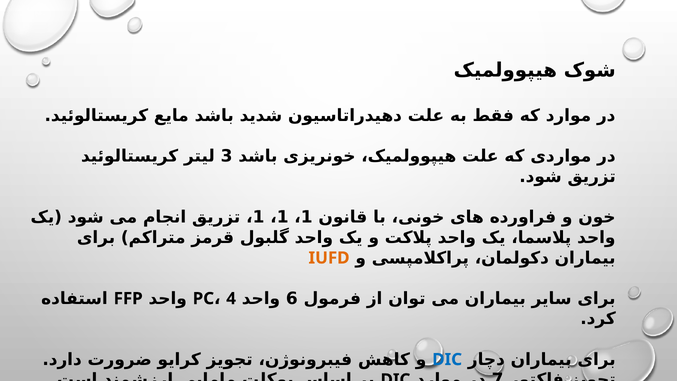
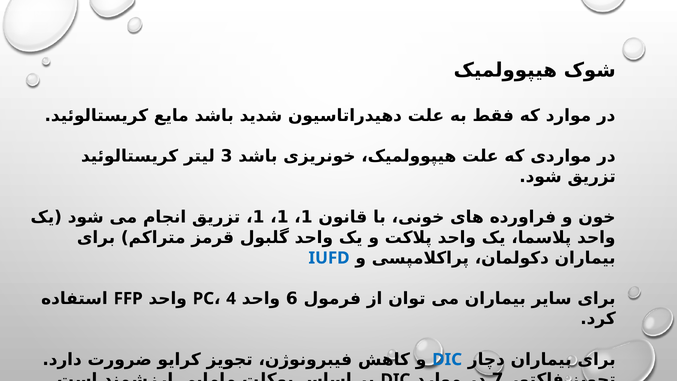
IUFD colour: orange -> blue (329, 258)
